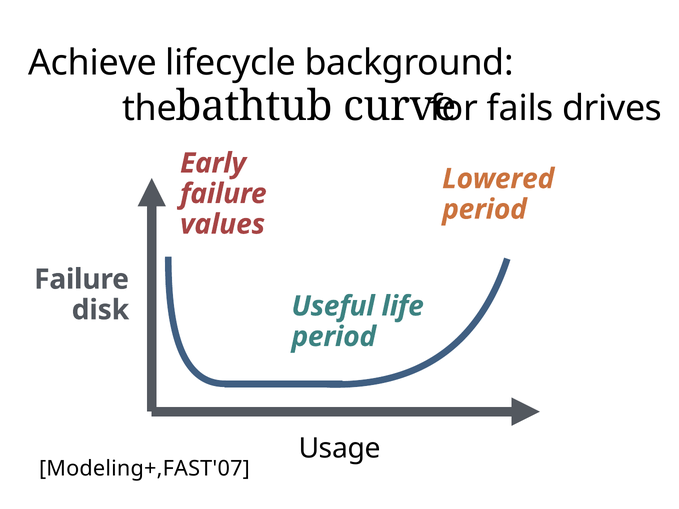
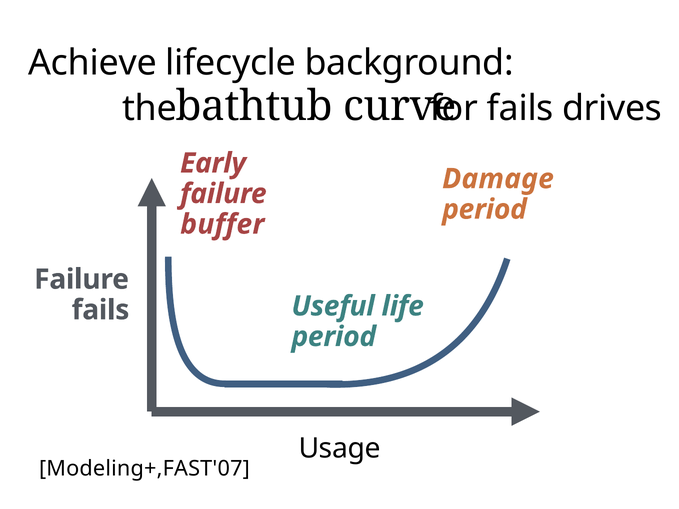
Lowered: Lowered -> Damage (498, 179)
values: values -> buffer (222, 224)
disk: disk -> fails (100, 310)
